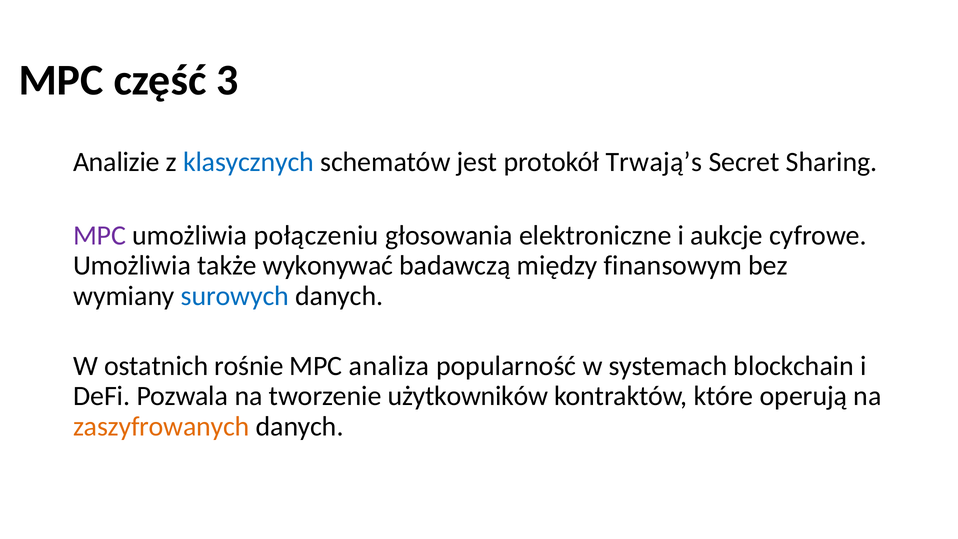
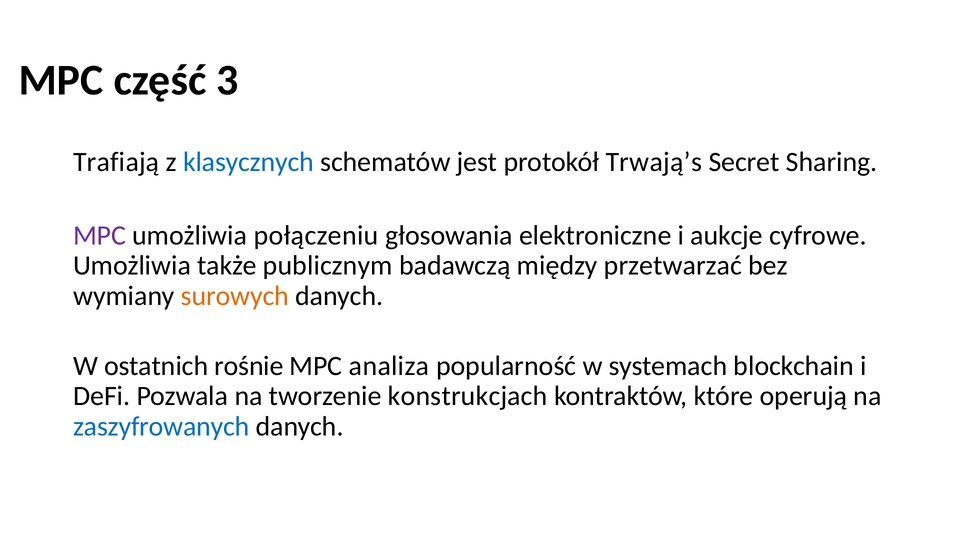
Analizie: Analizie -> Trafiają (116, 162)
wykonywać: wykonywać -> publicznym (328, 266)
finansowym: finansowym -> przetwarzać (673, 266)
surowych colour: blue -> orange (235, 296)
użytkowników: użytkowników -> konstrukcjach (468, 396)
zaszyfrowanych colour: orange -> blue (161, 426)
